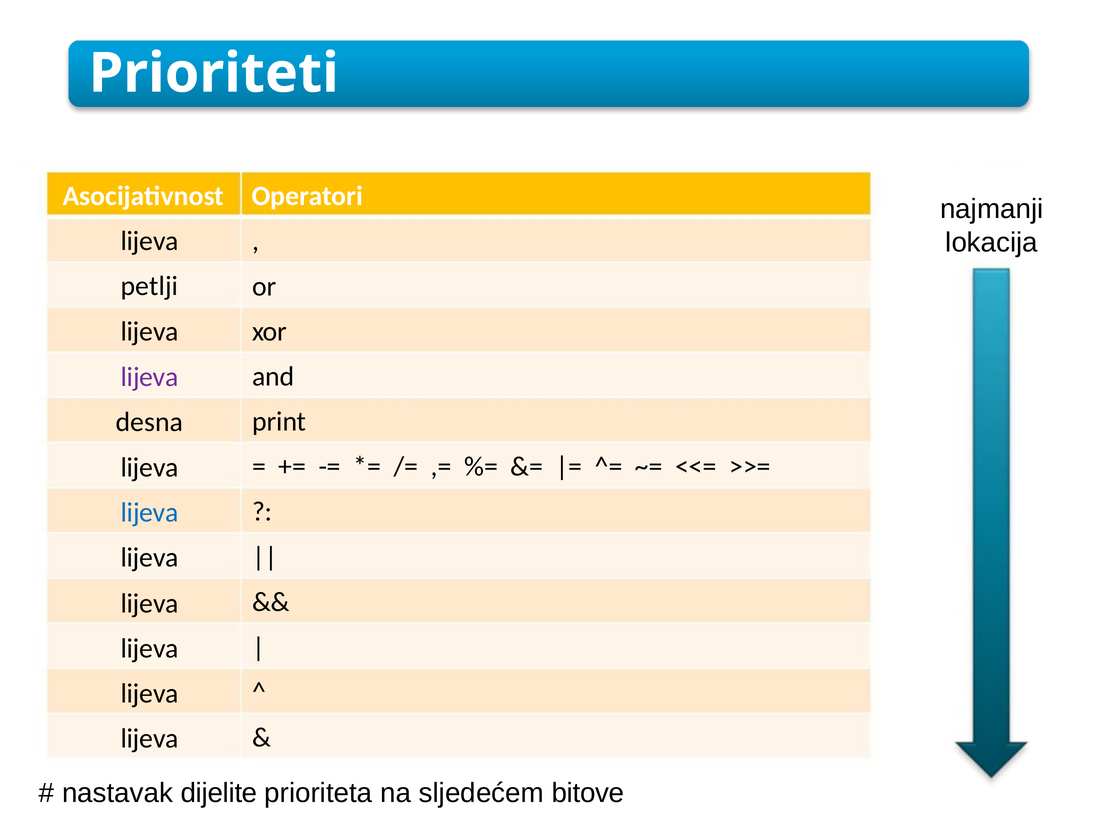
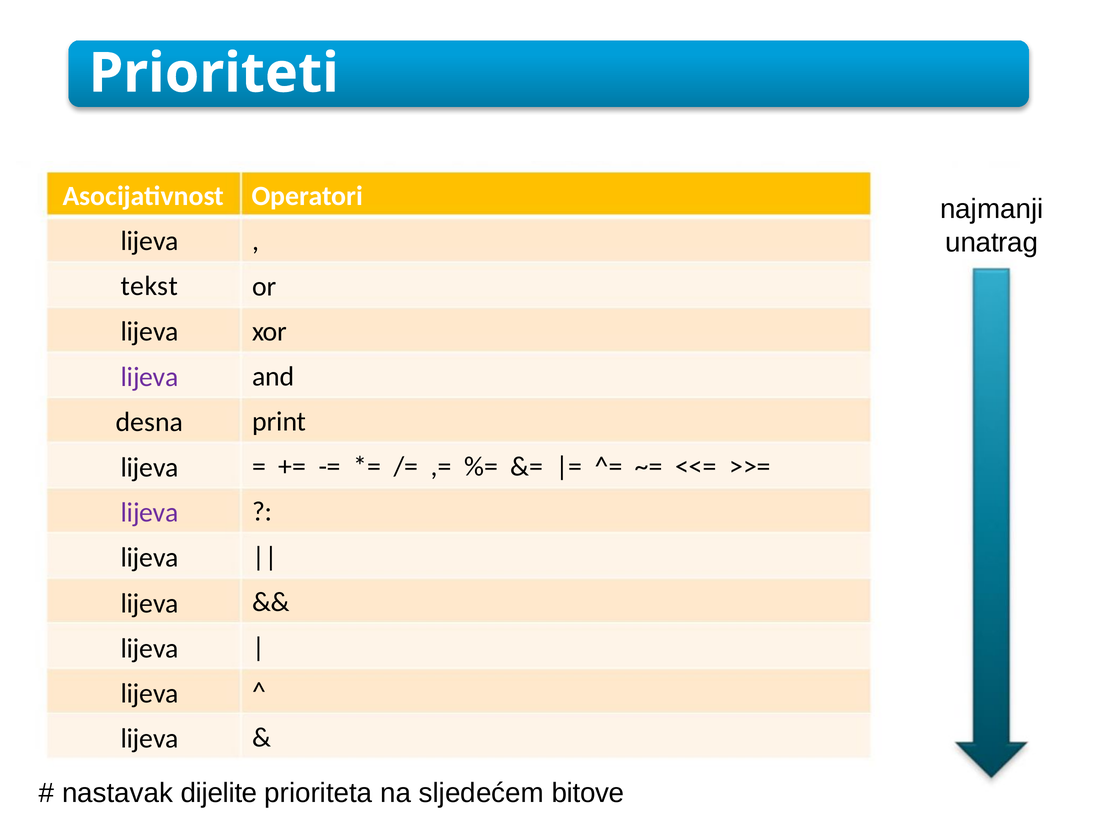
lokacija: lokacija -> unatrag (992, 243)
petlji: petlji -> tekst (149, 286)
lijeva colour: blue -> purple (150, 513)
